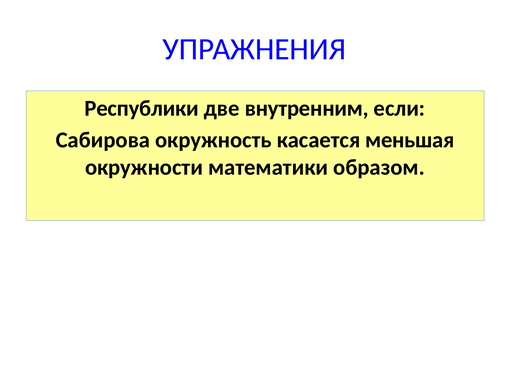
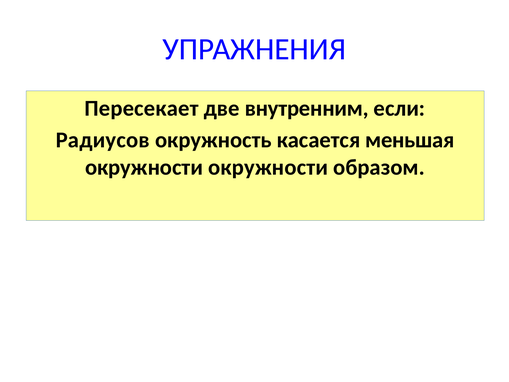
Республики: Республики -> Пересекает (142, 108)
Сабирова: Сабирова -> Радиусов (103, 140)
окружности математики: математики -> окружности (268, 167)
